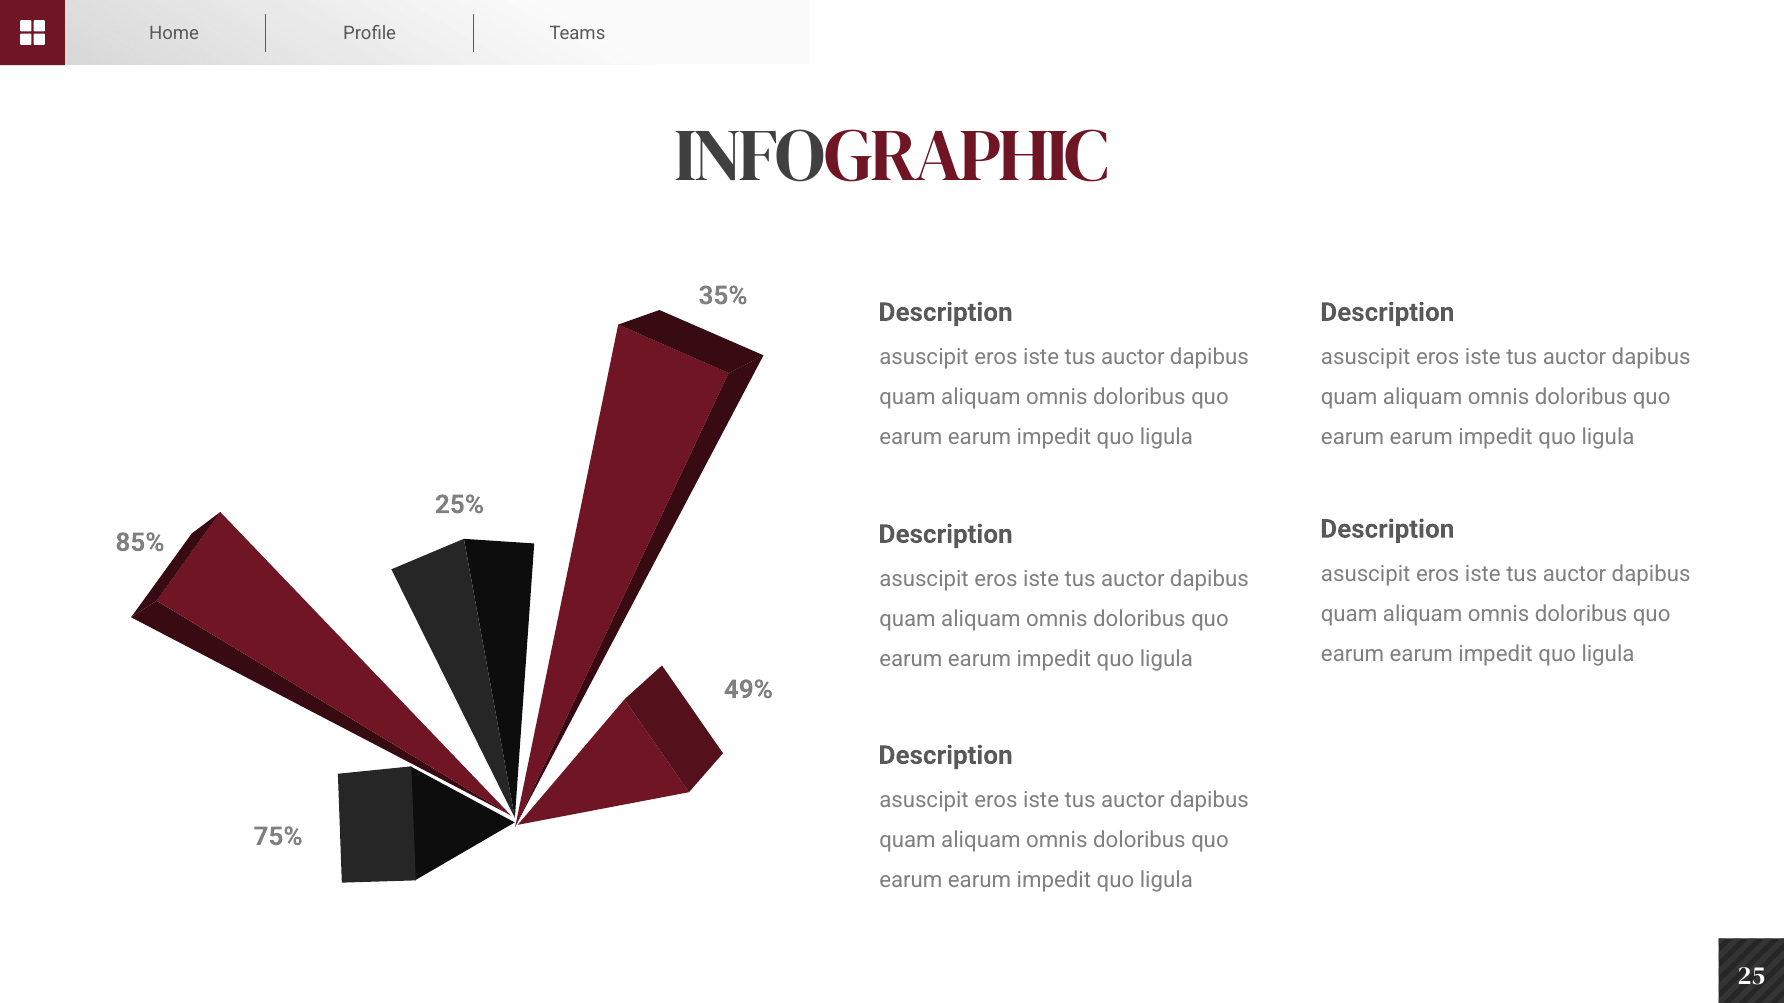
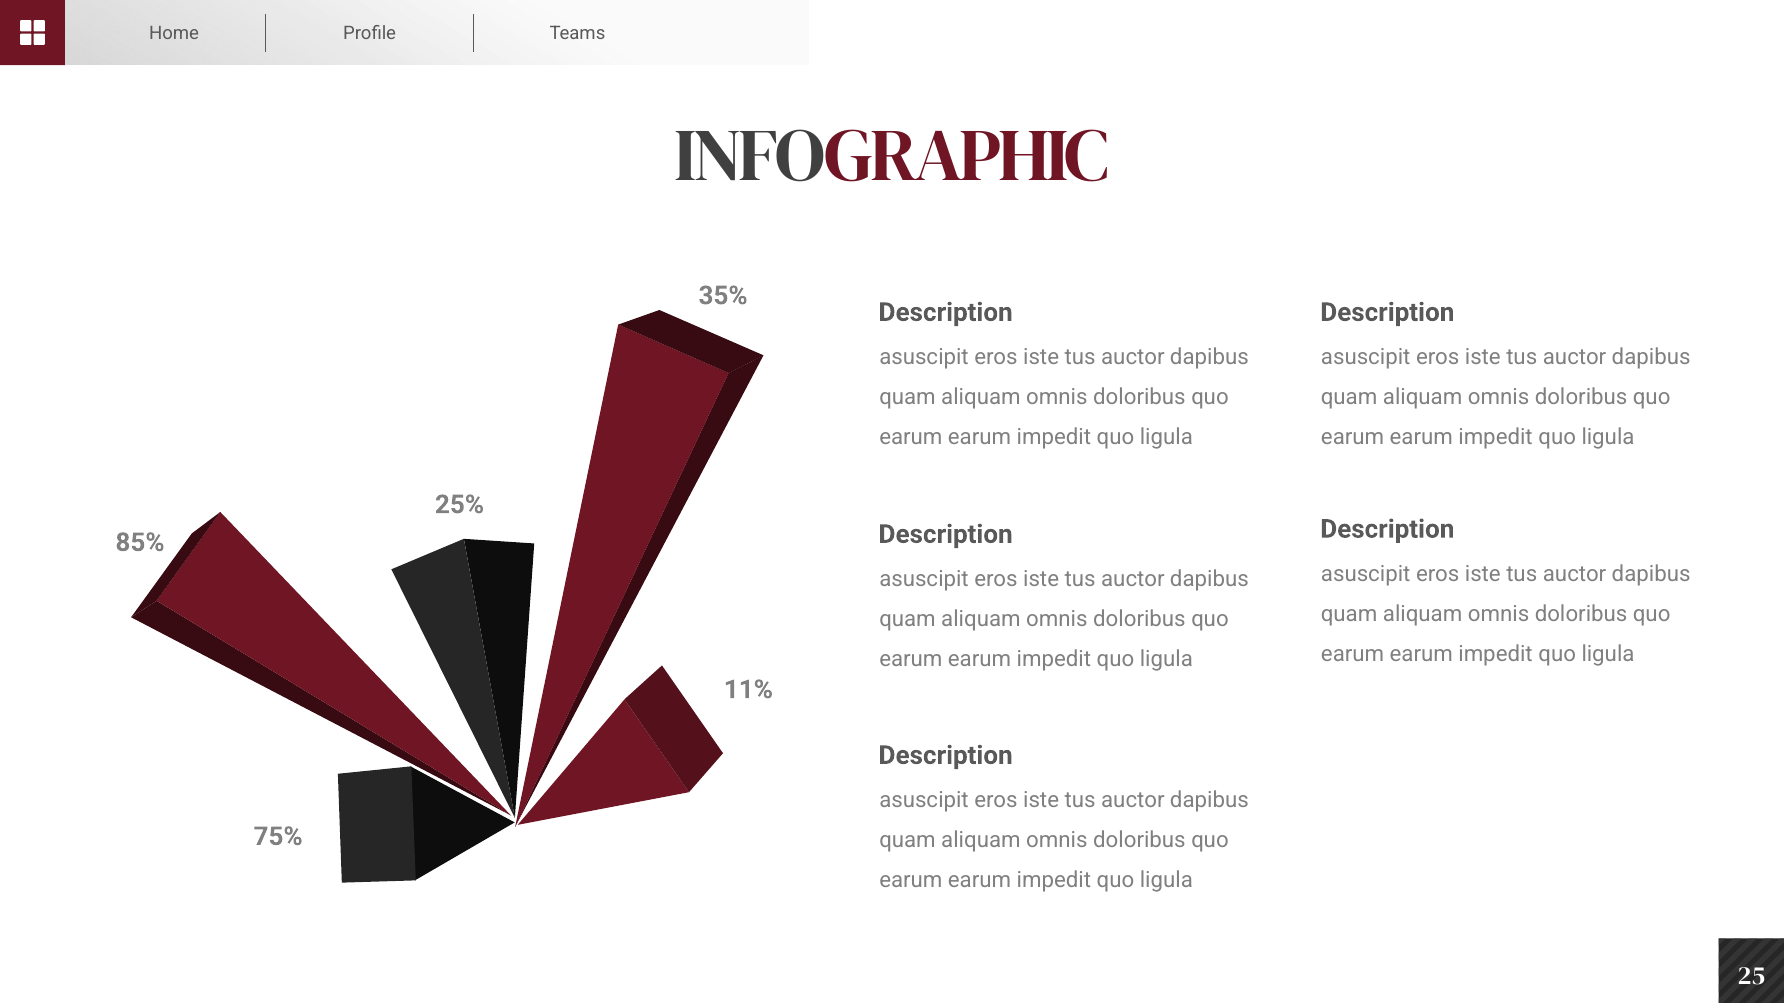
49%: 49% -> 11% (748, 690)
